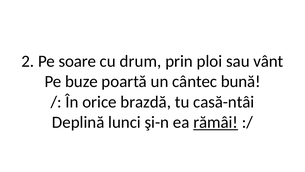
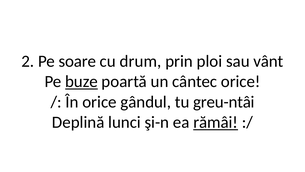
buze underline: none -> present (81, 81)
cântec bună: bună -> orice (241, 81)
brazdă: brazdă -> gândul (146, 102)
casă-ntâi: casă-ntâi -> greu-ntâi (224, 102)
